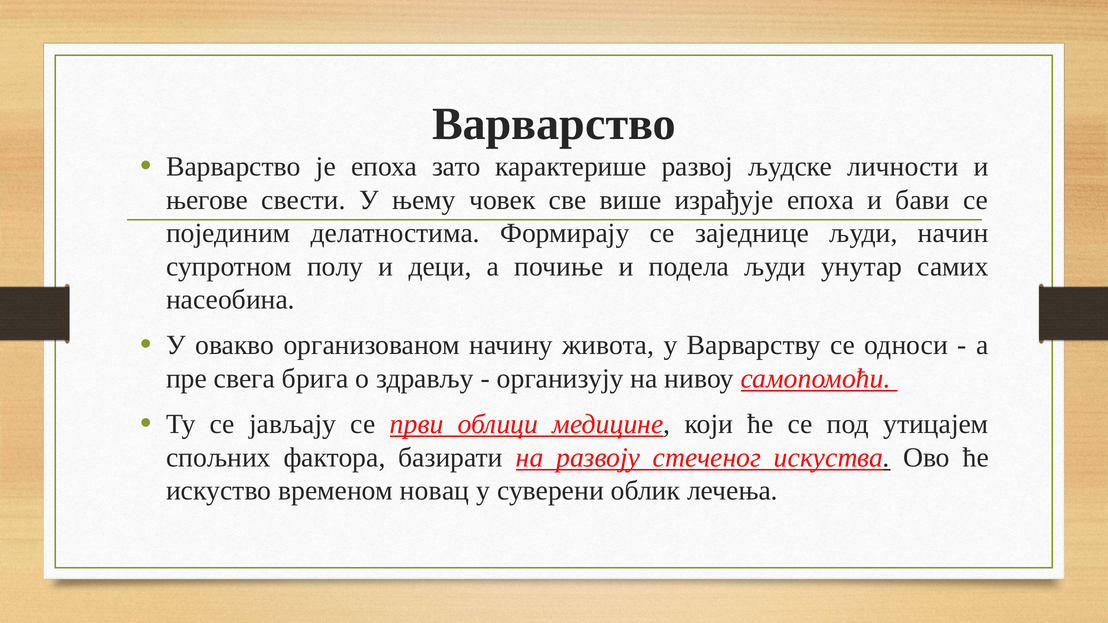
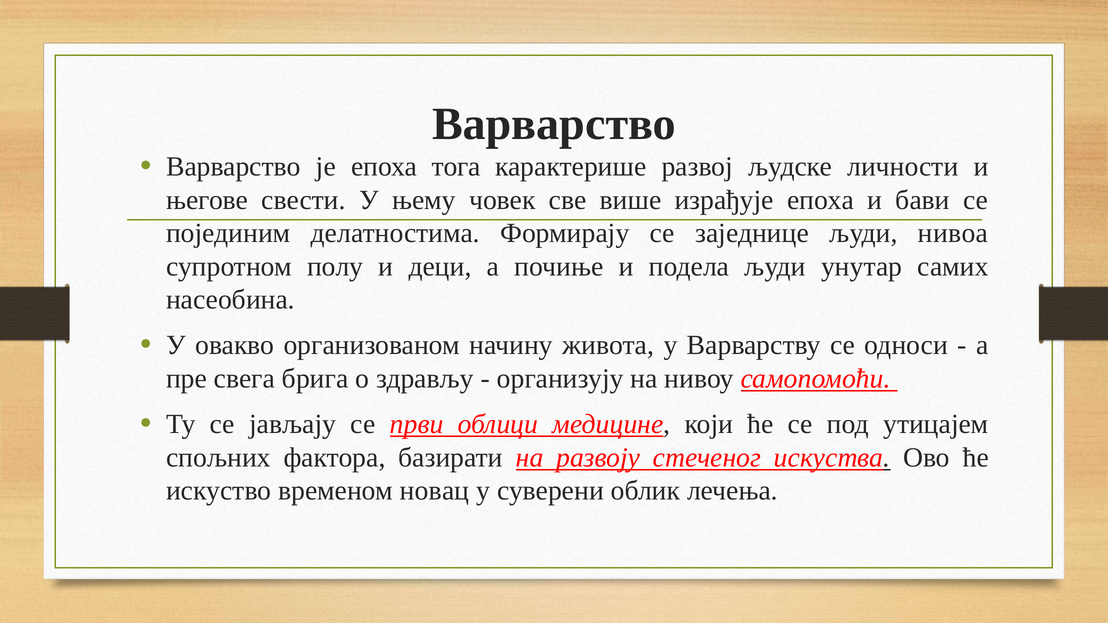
зато: зато -> тога (456, 167)
начин: начин -> нивоа (953, 233)
